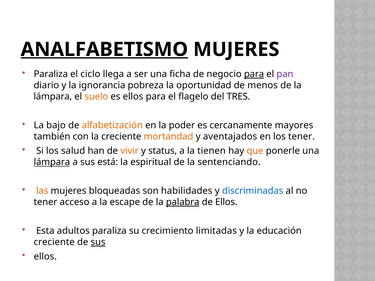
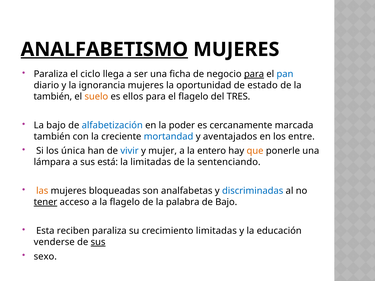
pan colour: purple -> blue (285, 74)
ignorancia pobreza: pobreza -> mujeres (146, 85)
menos: menos -> estado (263, 85)
lámpara: lámpara -> también (53, 97)
alfabetización colour: orange -> blue (112, 125)
mayores: mayores -> marcada (294, 125)
mortandad colour: orange -> blue (169, 137)
los tener: tener -> entre (301, 137)
salud: salud -> única (73, 151)
vivir colour: orange -> blue (130, 151)
status: status -> mujer (163, 151)
tienen: tienen -> entero (212, 151)
lámpara underline: present -> none (52, 162)
la espiritual: espiritual -> limitadas (151, 162)
habilidades: habilidades -> analfabetas (187, 191)
tener underline: none -> present (45, 202)
la escape: escape -> flagelo (125, 202)
palabra underline: present -> none (183, 202)
de Ellos: Ellos -> Bajo (226, 202)
adultos: adultos -> reciben (73, 231)
creciente: creciente -> venderse (54, 242)
ellos: ellos -> sexo (45, 257)
